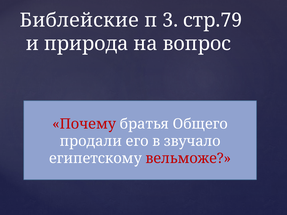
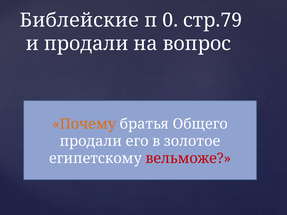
3: 3 -> 0 (170, 20)
и природа: природа -> продали (86, 44)
Почему colour: red -> orange (84, 124)
звучало: звучало -> золотое (192, 141)
